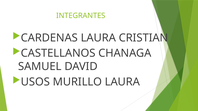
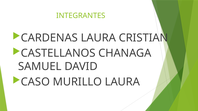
USOS: USOS -> CASO (35, 82)
